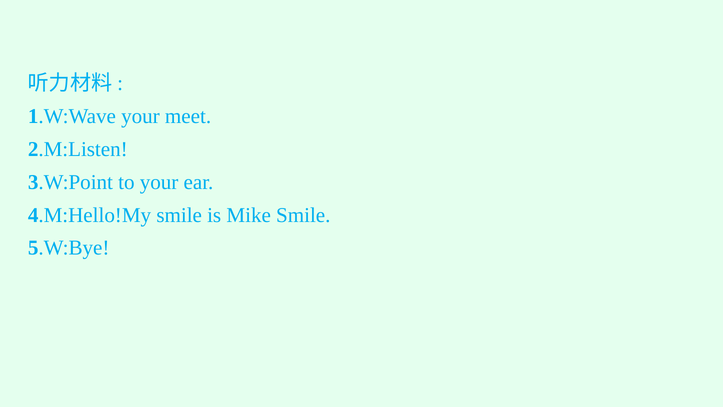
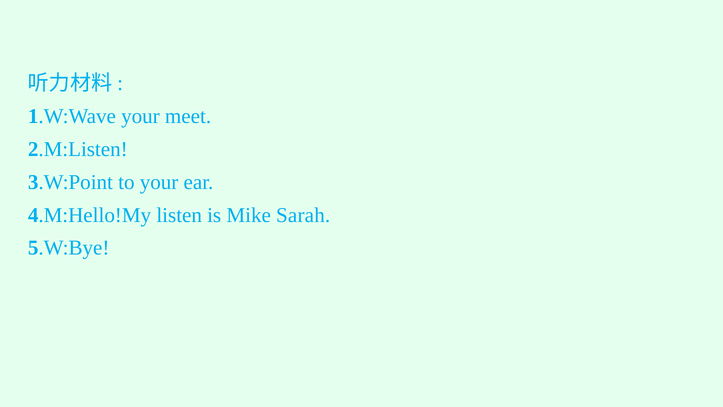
4.M:Hello!My smile: smile -> listen (179, 215)
Mike Smile: Smile -> Sarah (303, 215)
